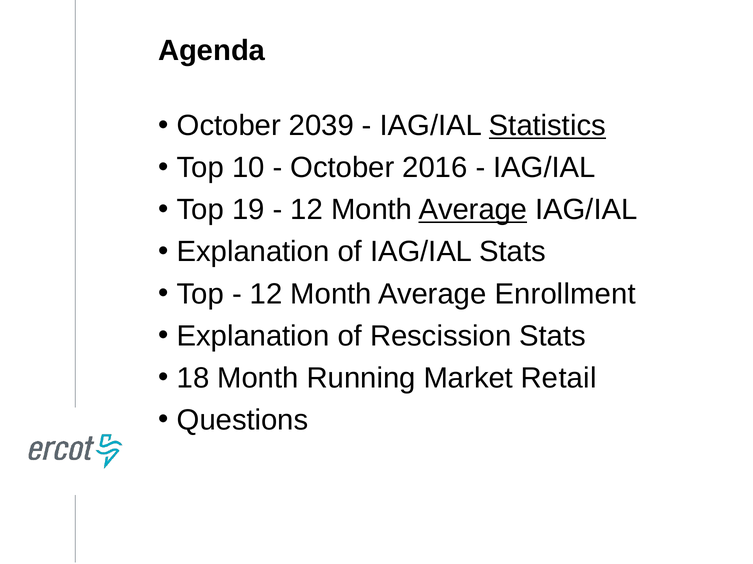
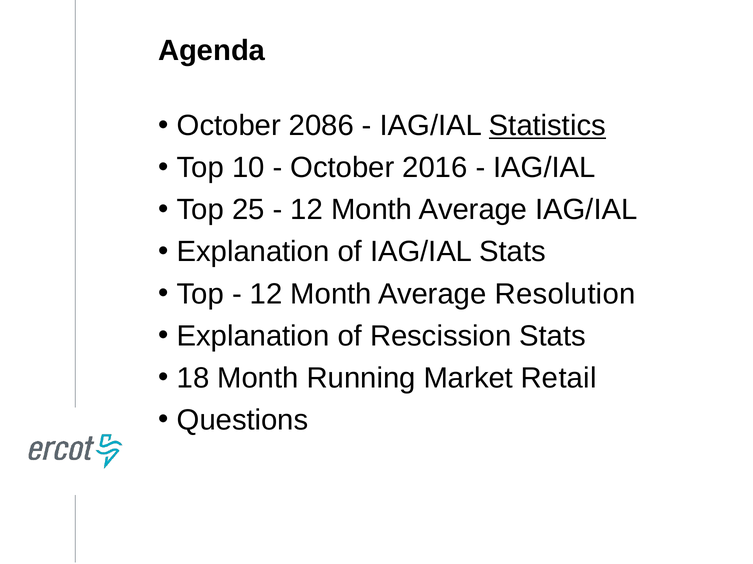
2039: 2039 -> 2086 (321, 126)
19: 19 -> 25 (248, 210)
Average underline: present -> none (473, 210)
Enrollment: Enrollment -> Resolution (565, 294)
